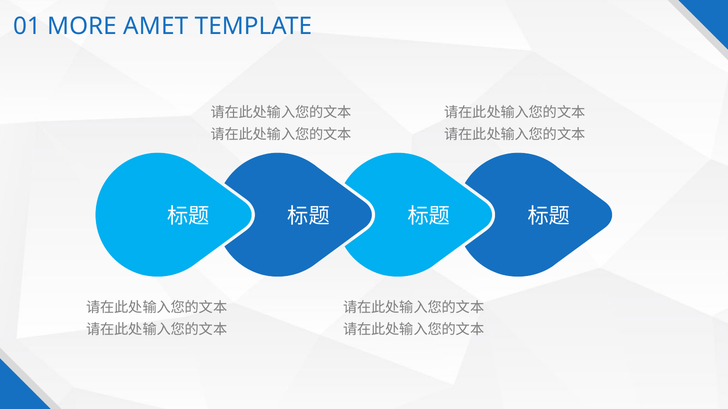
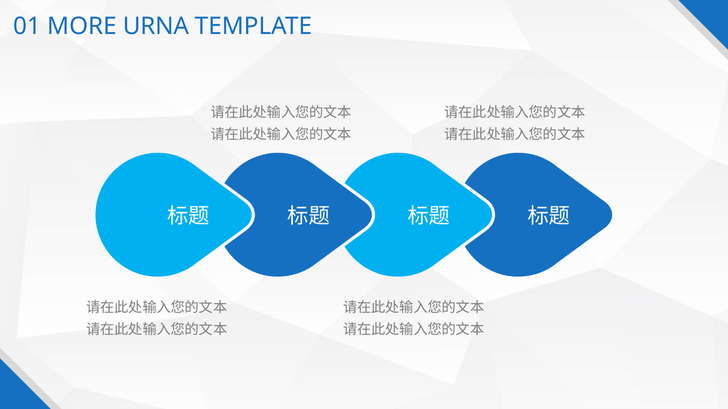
AMET: AMET -> URNA (156, 26)
